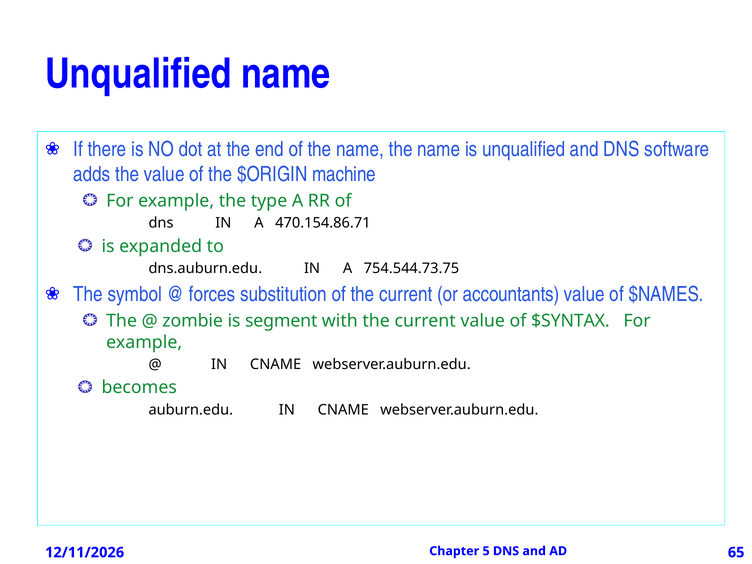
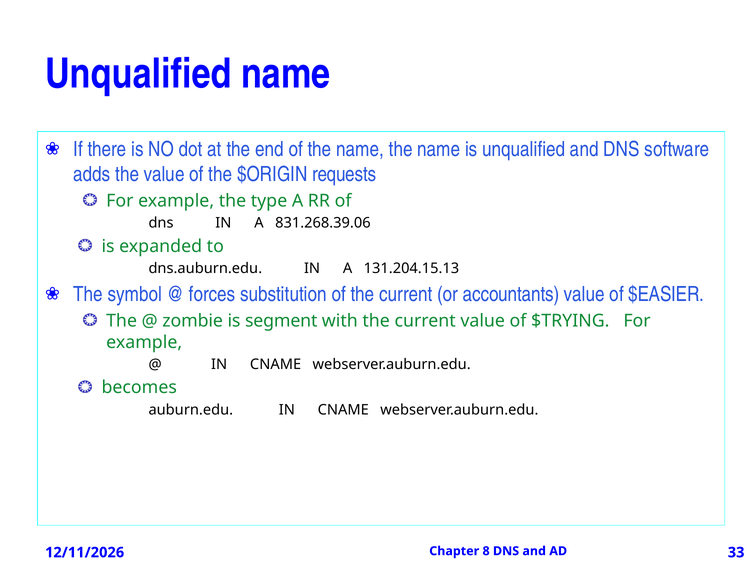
machine: machine -> requests (344, 174)
470.154.86.71: 470.154.86.71 -> 831.268.39.06 (323, 223)
754.544.73.75: 754.544.73.75 -> 131.204.15.13 (411, 268)
$NAMES: $NAMES -> $EASIER (666, 294)
$SYNTAX: $SYNTAX -> $TRYING (570, 321)
5: 5 -> 8 (486, 551)
65: 65 -> 33 (736, 552)
